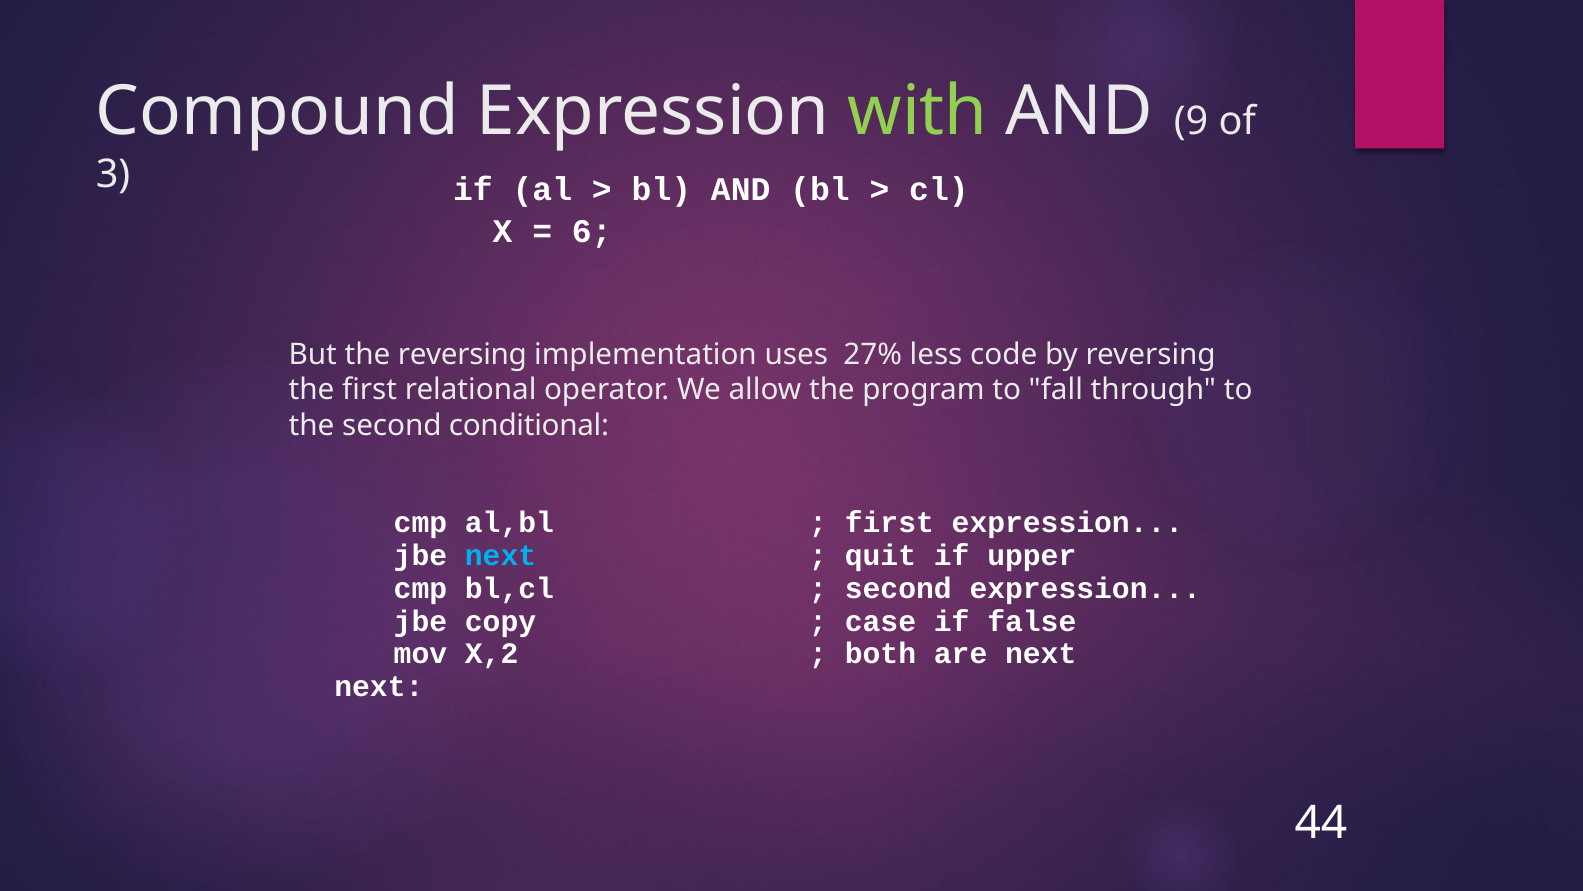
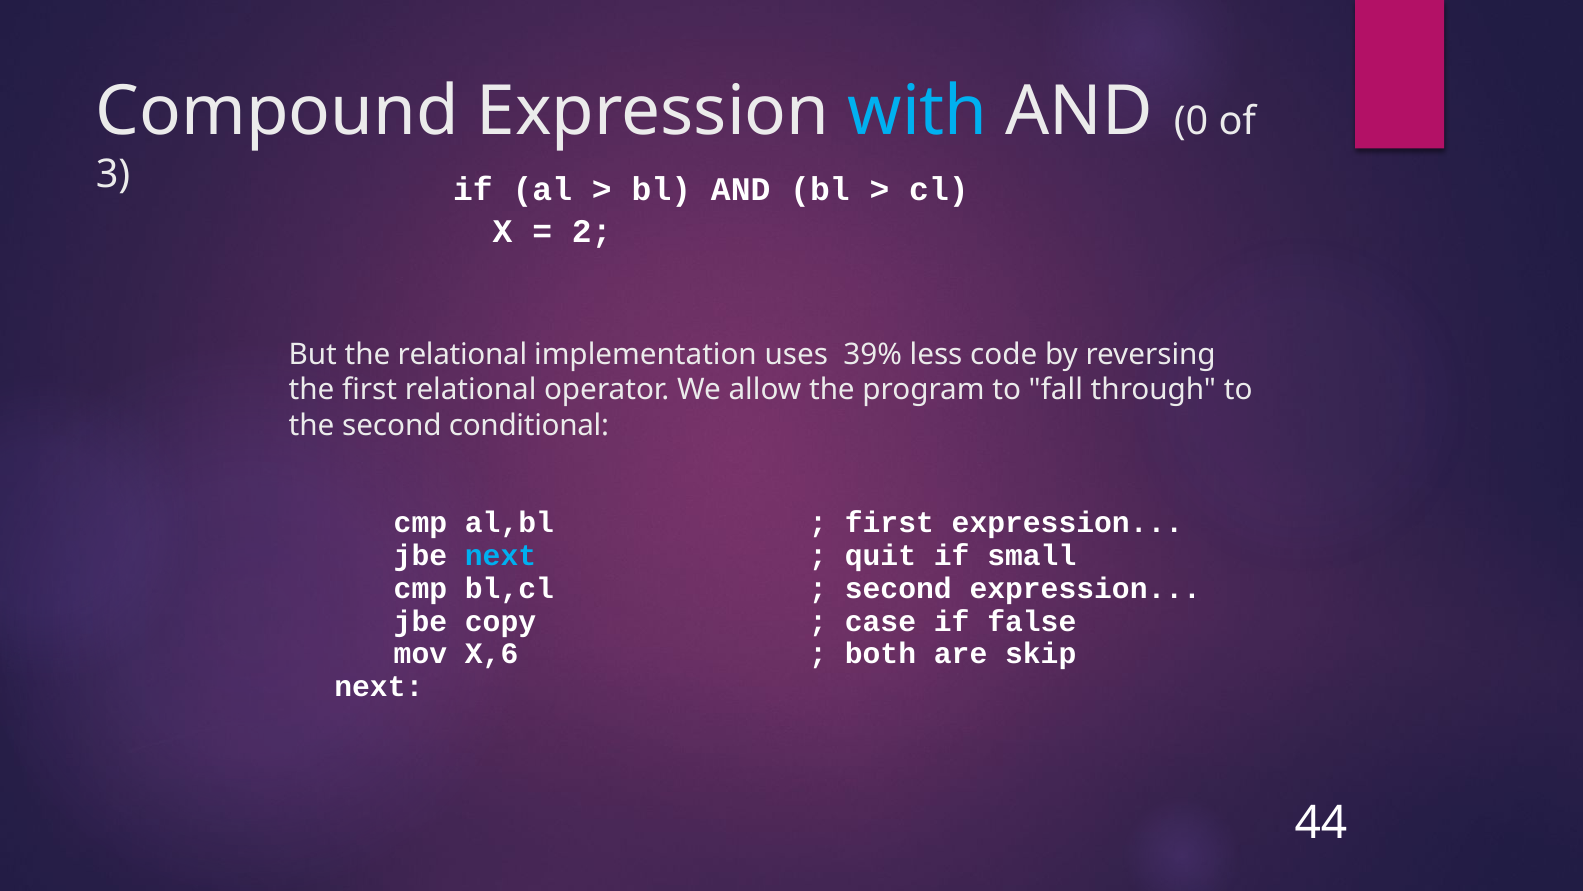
with colour: light green -> light blue (918, 111)
9: 9 -> 0 (1191, 121)
6: 6 -> 2 (592, 232)
the reversing: reversing -> relational (462, 354)
27%: 27% -> 39% (873, 354)
upper: upper -> small (1032, 555)
X,2: X,2 -> X,6 (492, 654)
are next: next -> skip (1041, 654)
